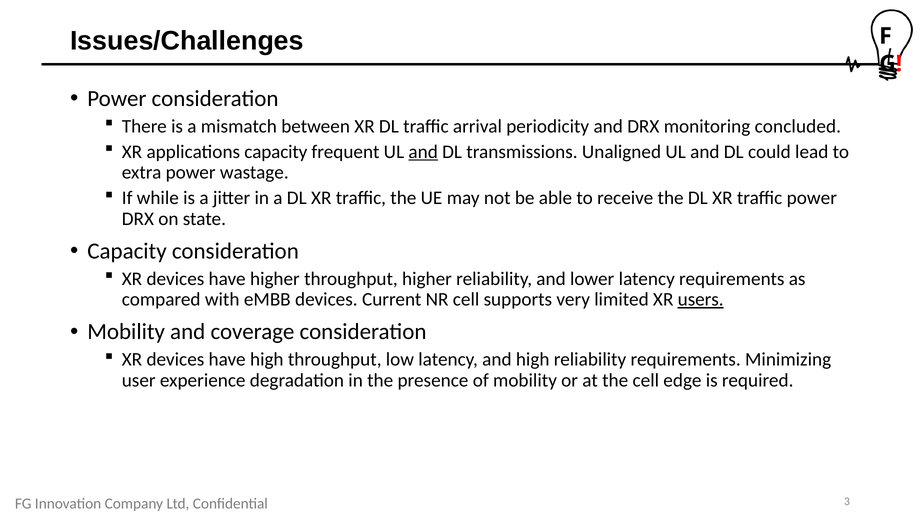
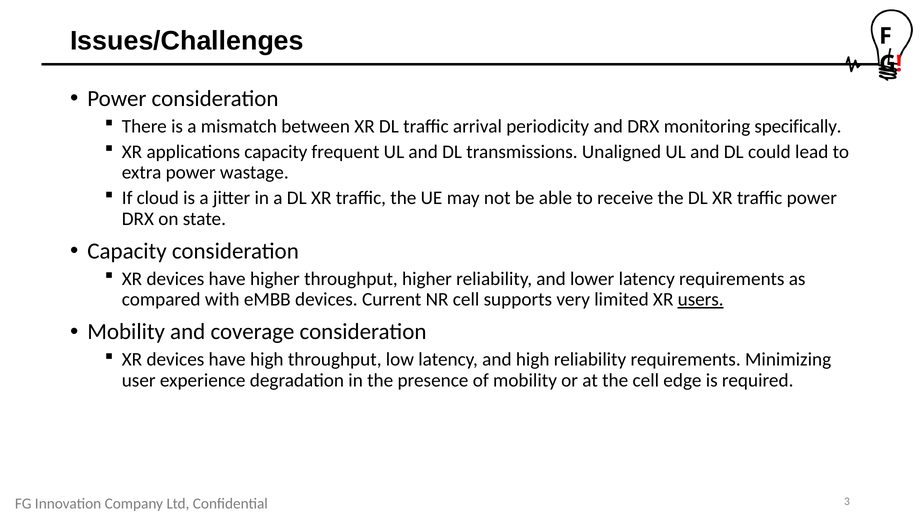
concluded: concluded -> specifically (798, 126)
and underline: present -> none (423, 152)
while: while -> cloud (158, 198)
